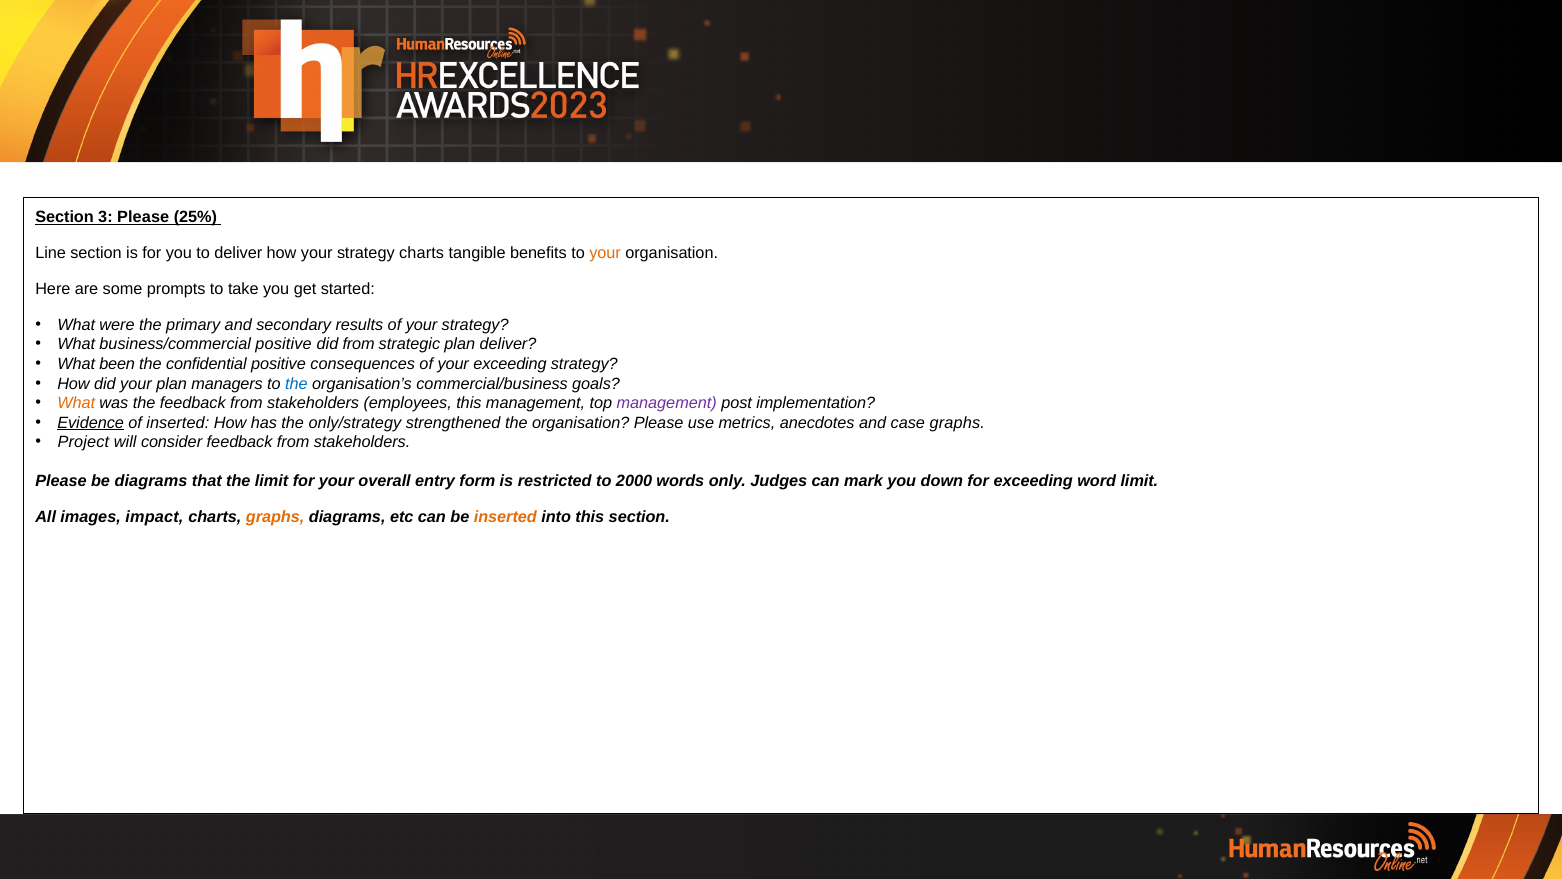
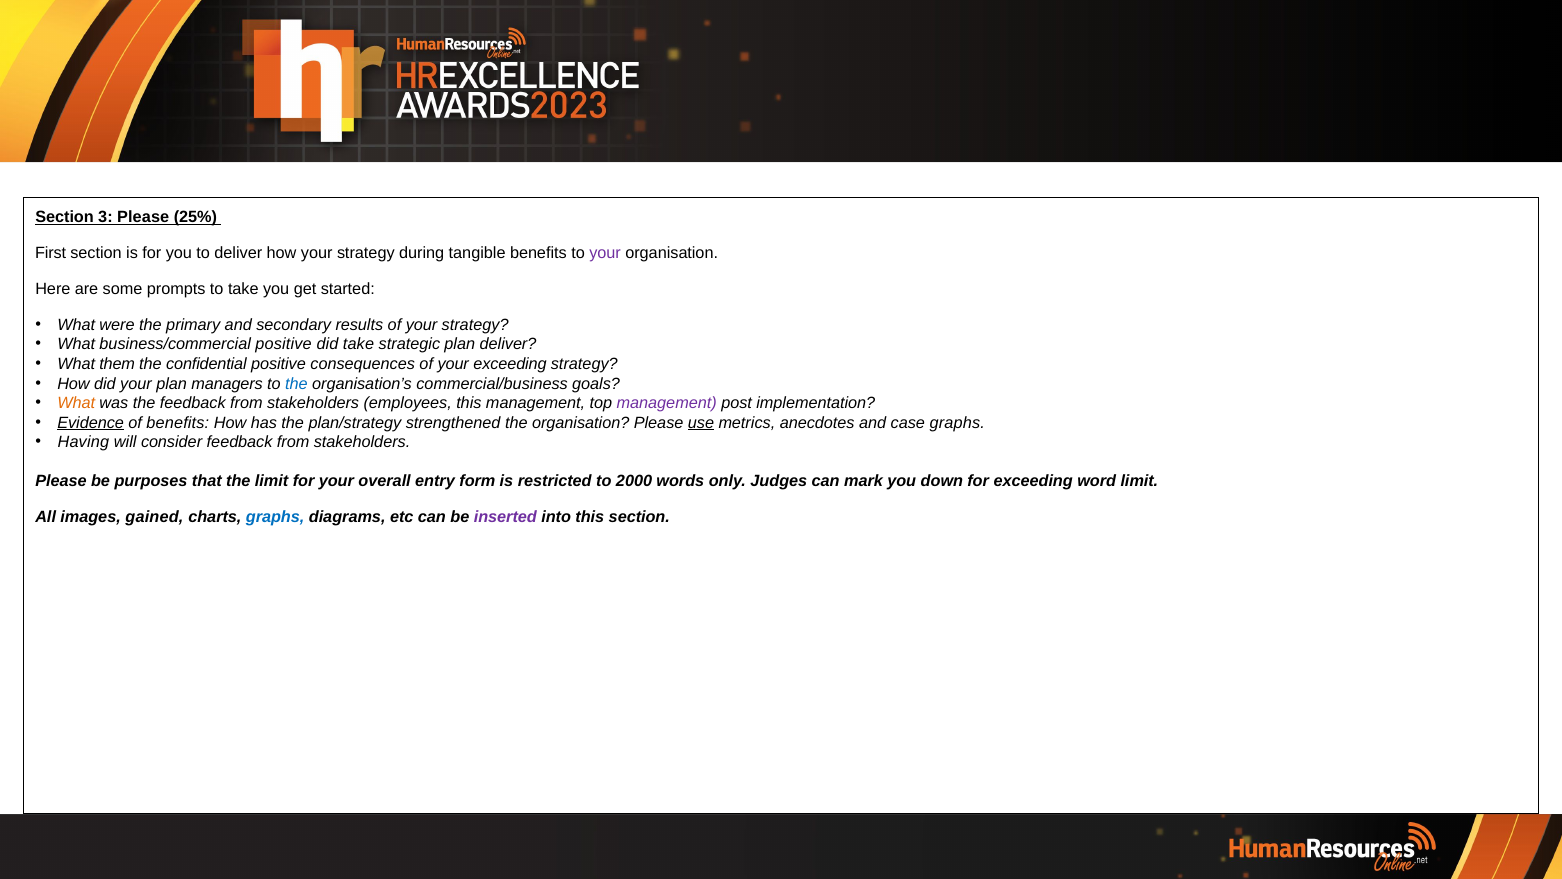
Line: Line -> First (51, 253)
strategy charts: charts -> during (422, 253)
your colour: orange -> purple (605, 253)
did from: from -> take (358, 344)
been: been -> them (117, 364)
of inserted: inserted -> benefits (178, 423)
only/strategy: only/strategy -> plan/strategy (355, 423)
use underline: none -> present (701, 423)
Project: Project -> Having (83, 442)
be diagrams: diagrams -> purposes (151, 481)
impact: impact -> gained (154, 517)
graphs colour: orange -> blue (275, 517)
inserted colour: orange -> purple (505, 517)
